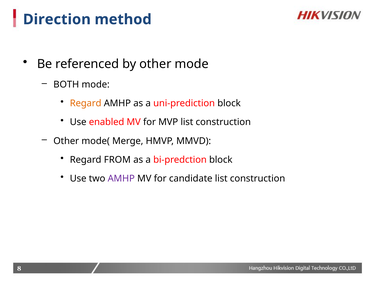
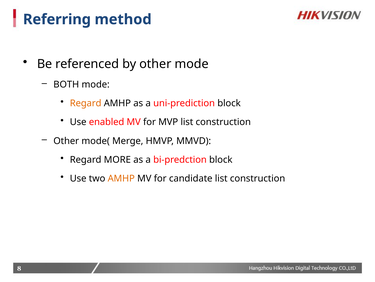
Direction: Direction -> Referring (57, 19)
FROM: FROM -> MORE (117, 159)
AMHP colour: purple -> orange (121, 178)
